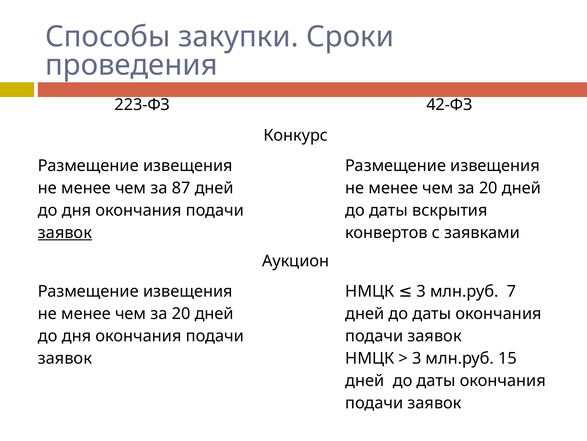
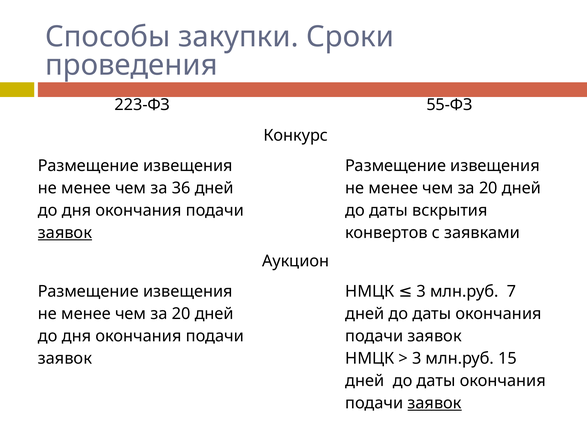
42-ФЗ: 42-ФЗ -> 55-ФЗ (449, 105)
87: 87 -> 36 (181, 188)
заявок underline: none -> present (435, 402)
